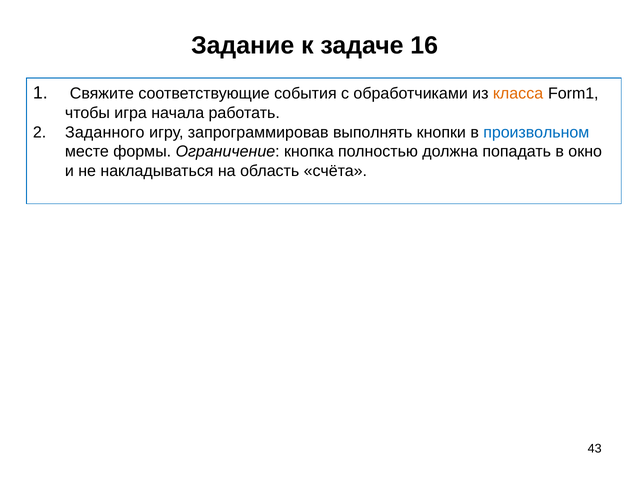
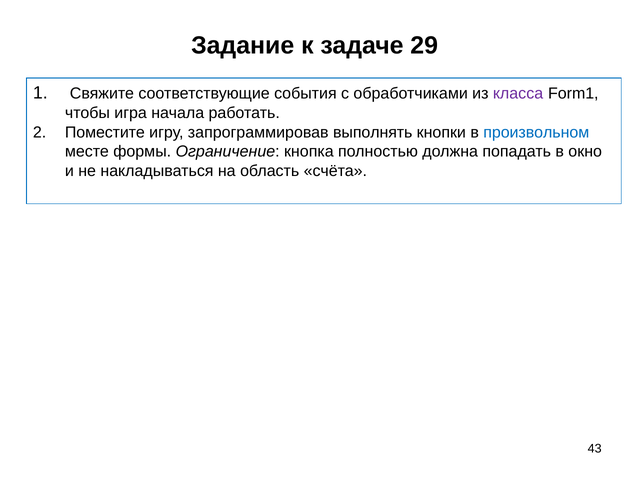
16: 16 -> 29 (424, 45)
класса colour: orange -> purple (518, 94)
Заданного: Заданного -> Поместите (105, 132)
